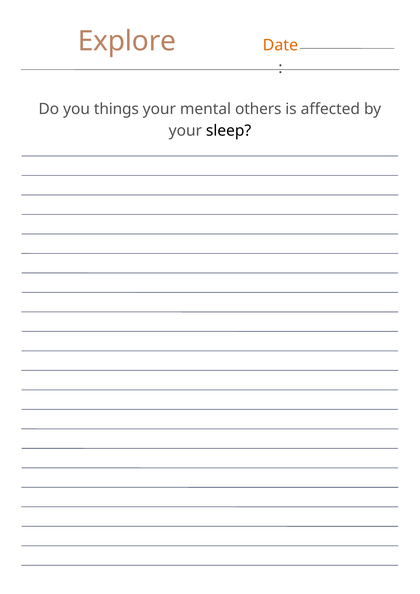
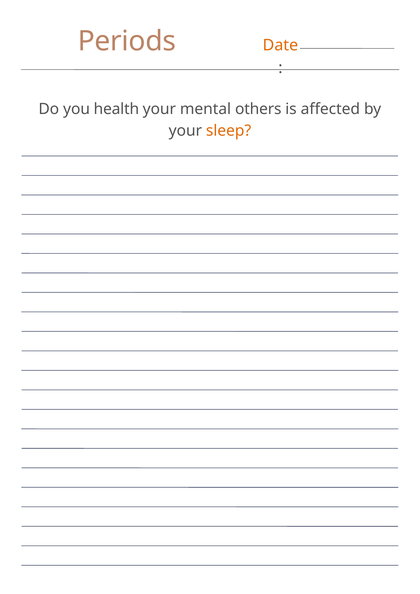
Explore: Explore -> Periods (127, 41)
things: things -> health (116, 109)
sleep colour: black -> orange (229, 131)
